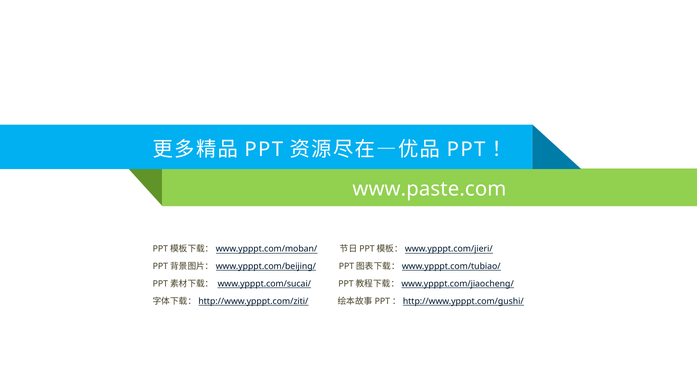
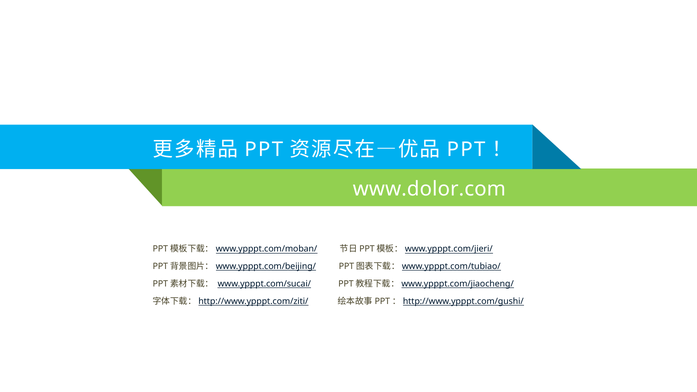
www.paste.com: www.paste.com -> www.dolor.com (429, 189)
